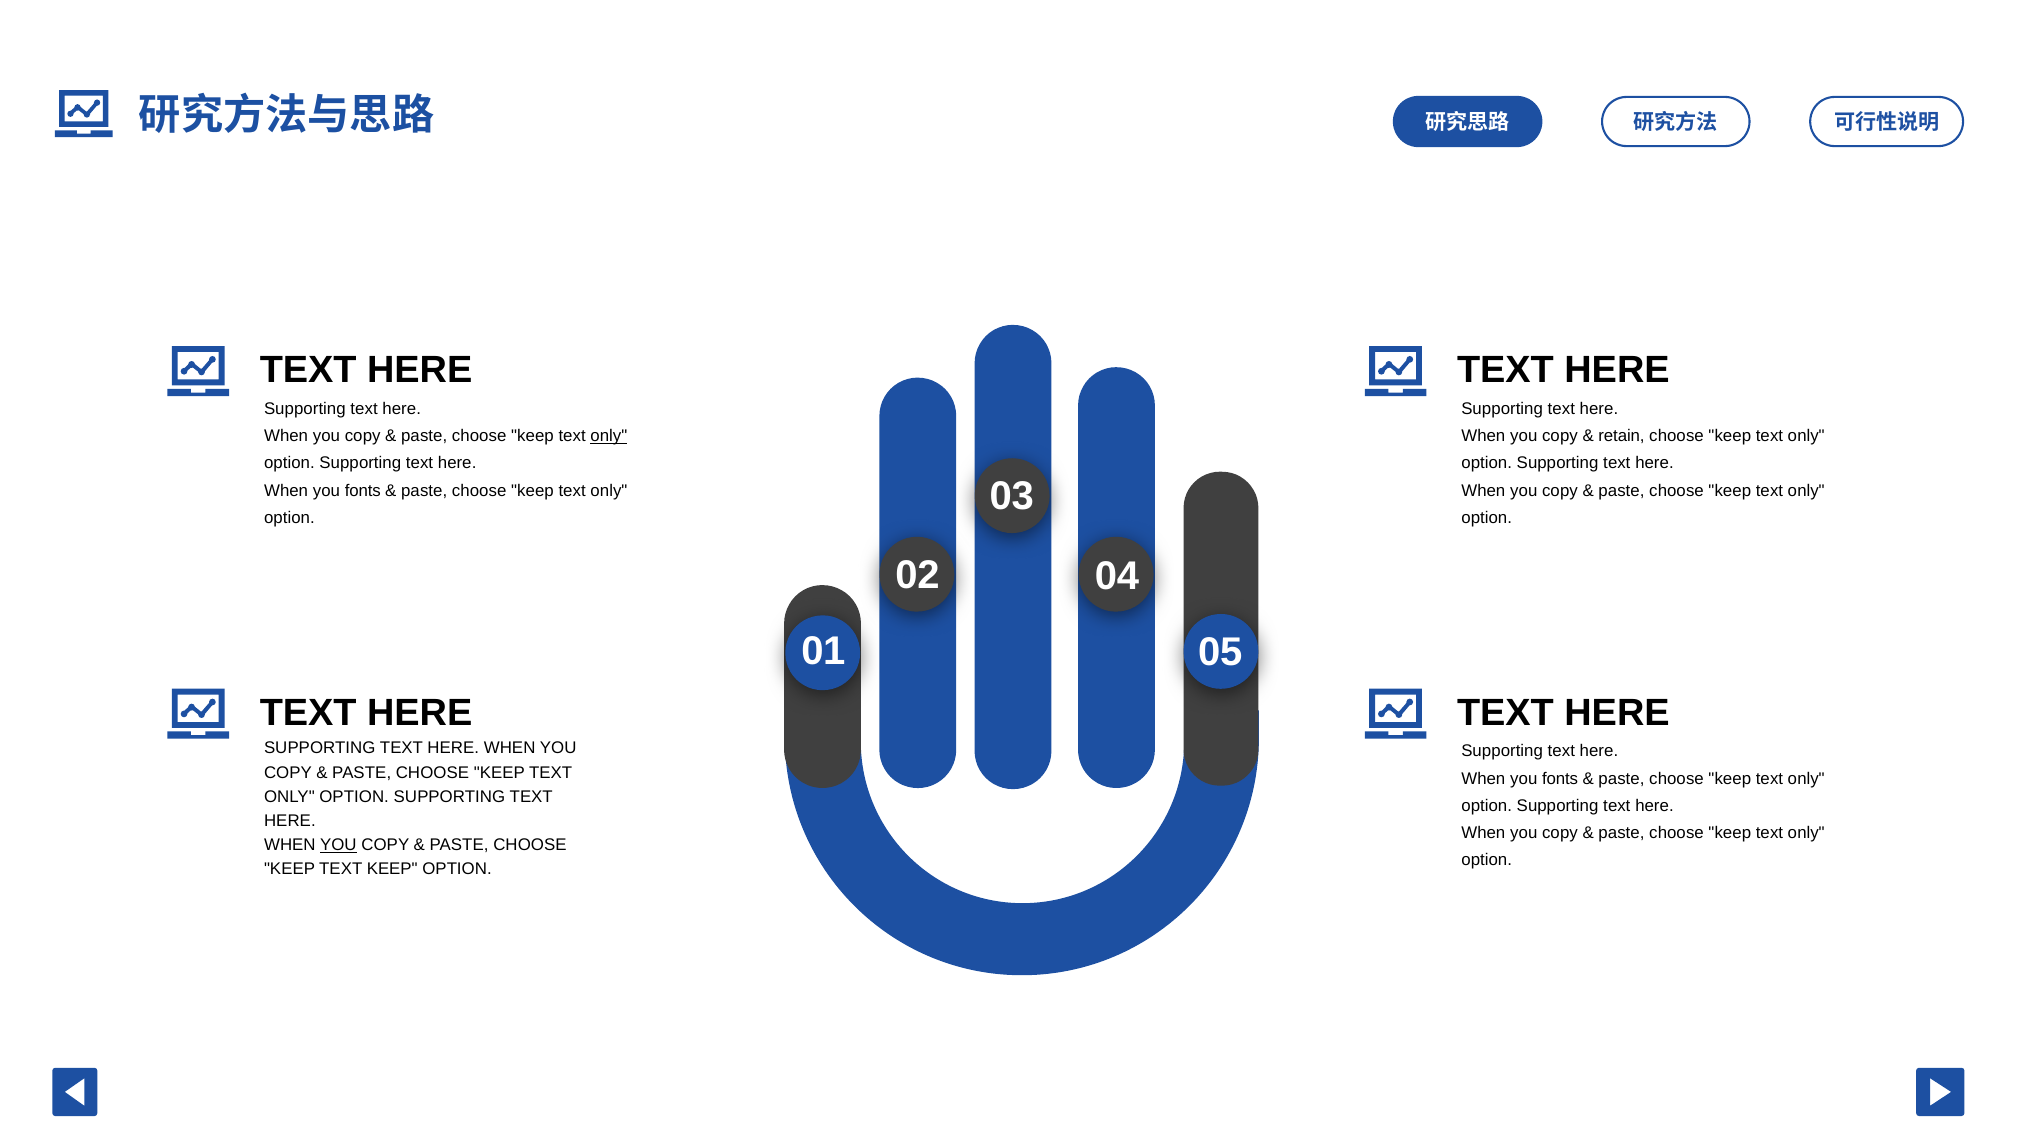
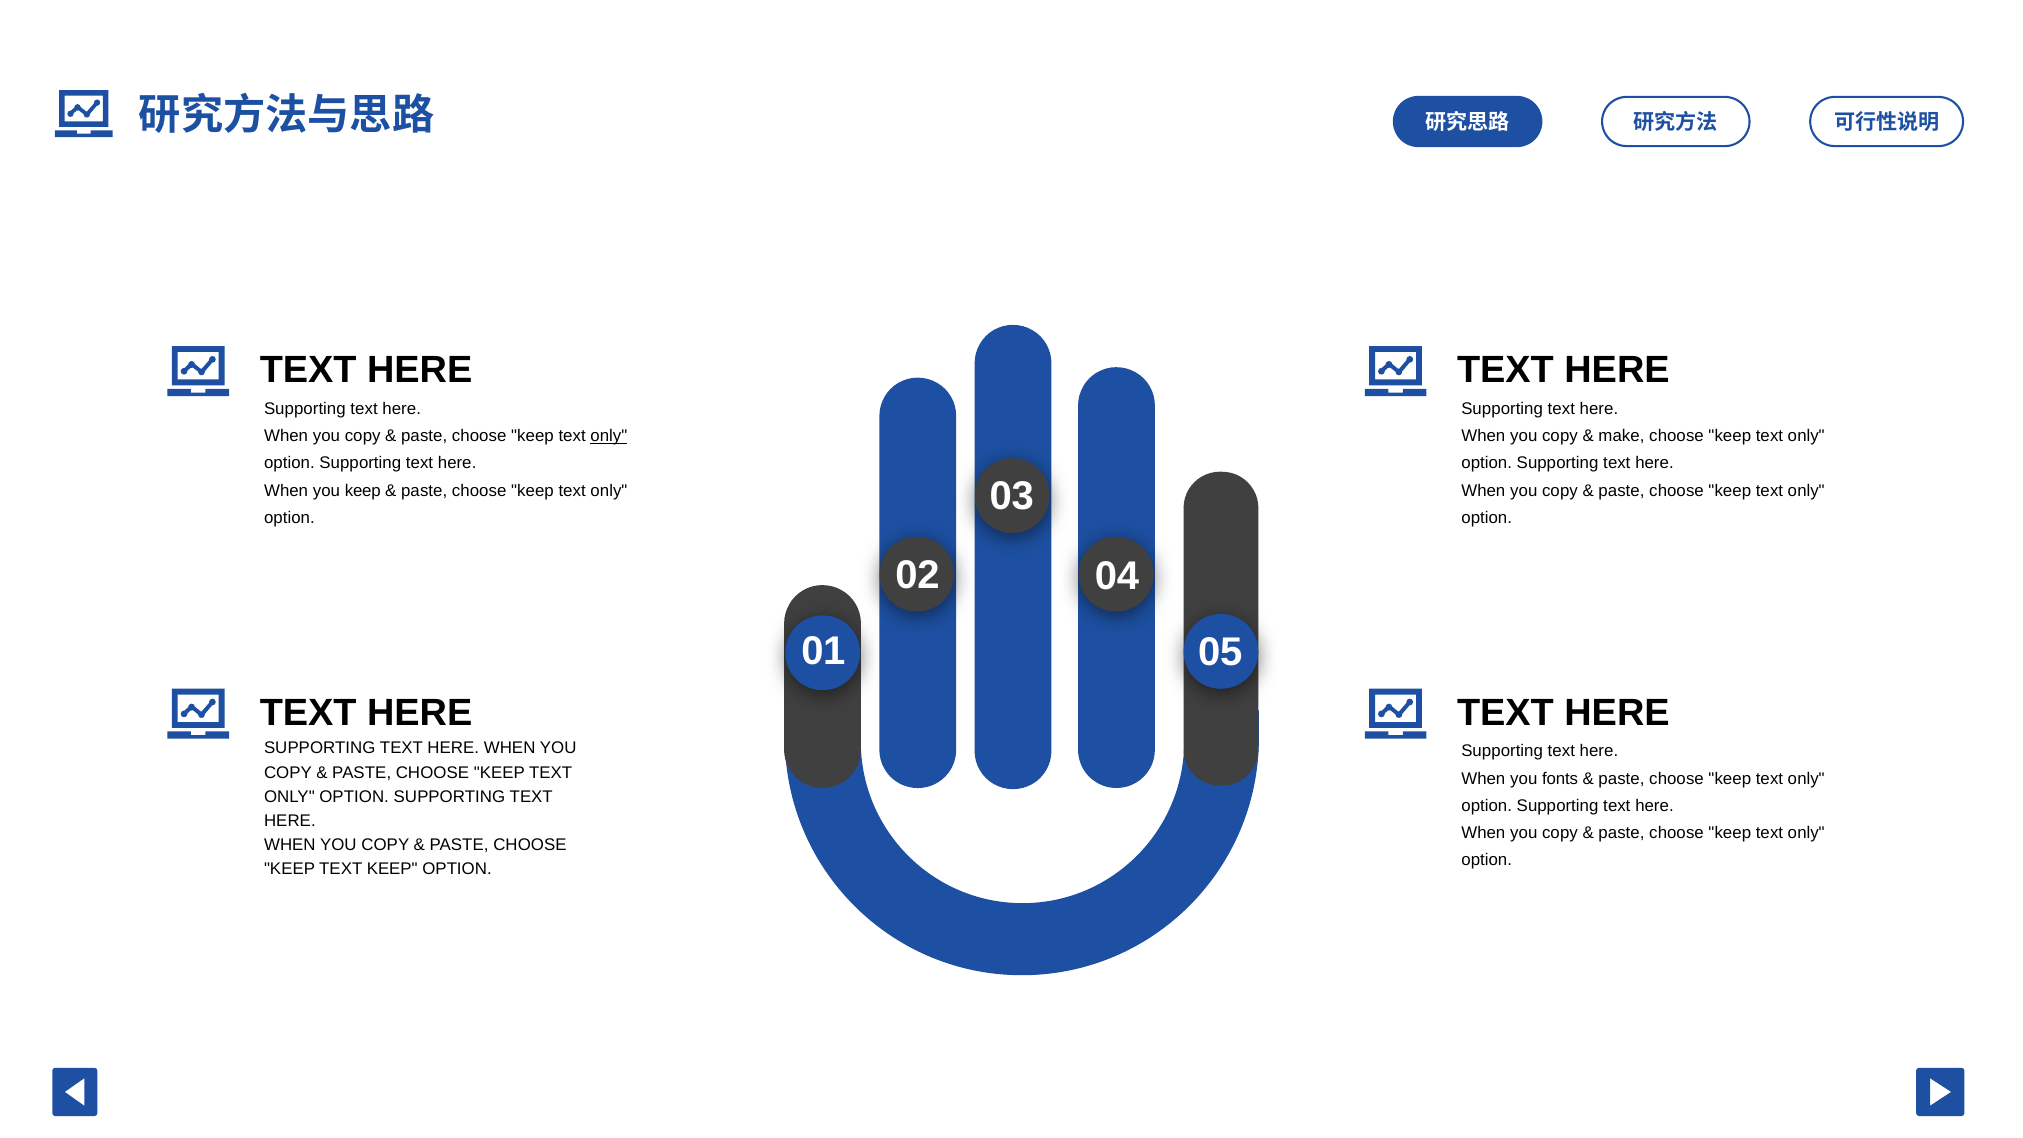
retain: retain -> make (1621, 436)
fonts: fonts -> keep (363, 490)
YOU underline: present -> none (338, 845)
